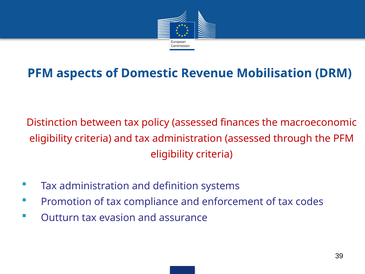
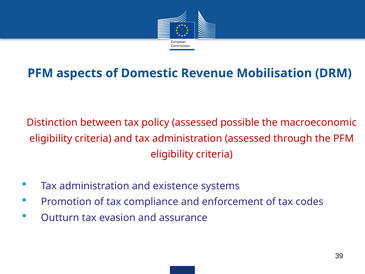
finances: finances -> possible (240, 123)
definition: definition -> existence (176, 186)
